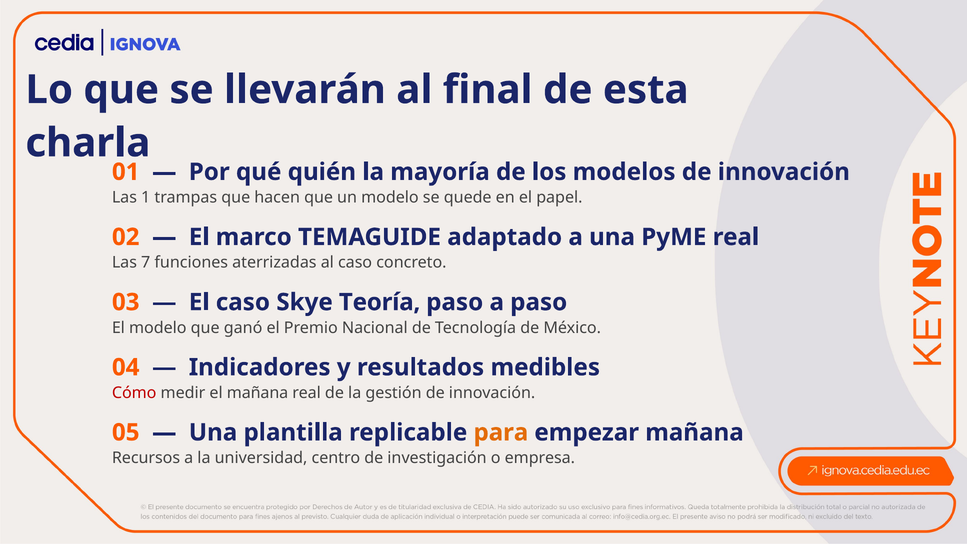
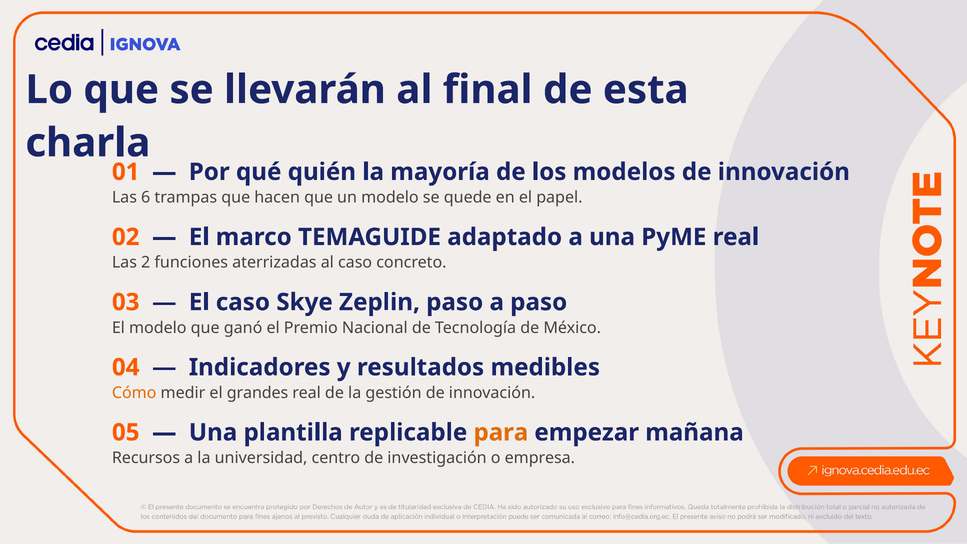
1: 1 -> 6 (146, 197)
7: 7 -> 2 (146, 263)
Teoría: Teoría -> Zeplin (379, 302)
Cómo colour: red -> orange (134, 393)
el mañana: mañana -> grandes (258, 393)
